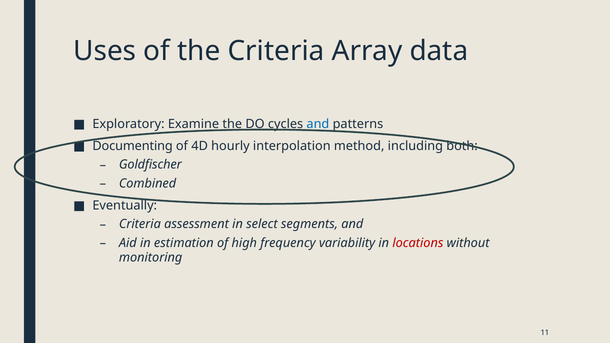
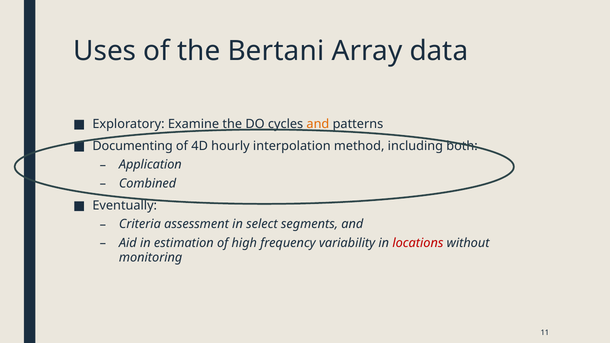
the Criteria: Criteria -> Bertani (276, 51)
and colour: blue -> orange (318, 124)
Goldfischer: Goldfischer -> Application (150, 165)
